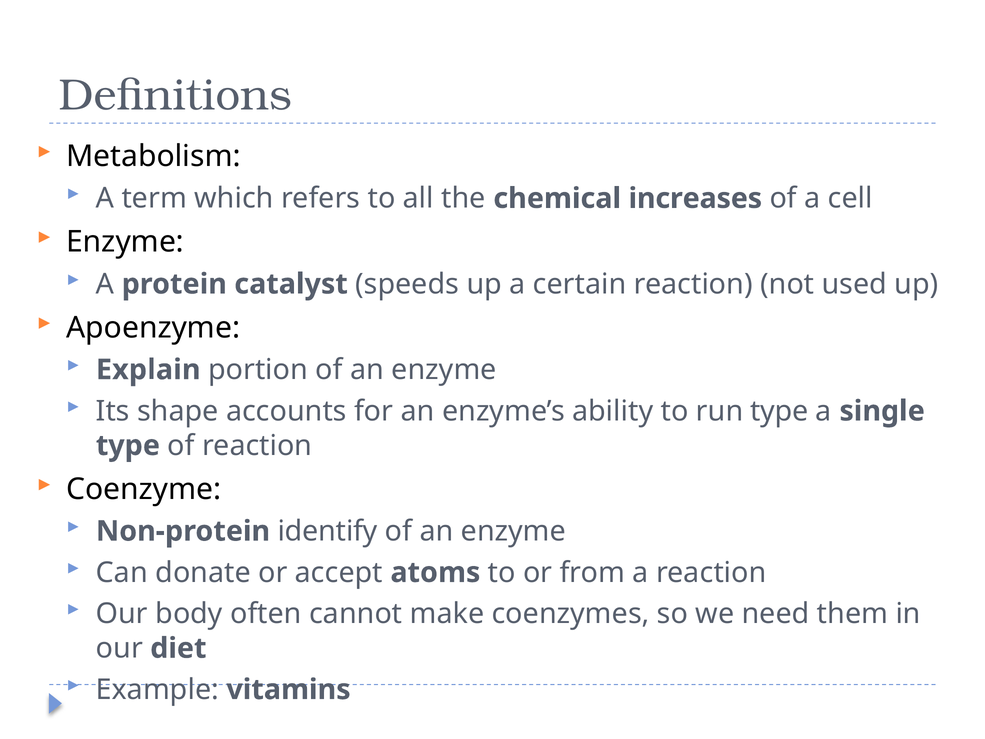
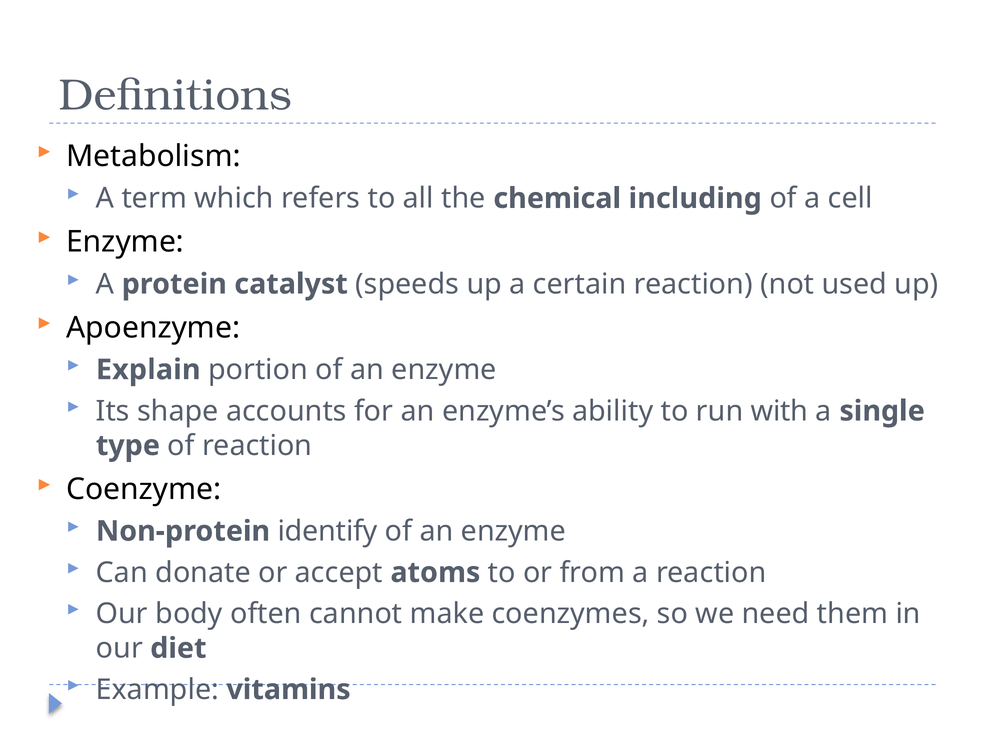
increases: increases -> including (695, 198)
run type: type -> with (779, 411)
